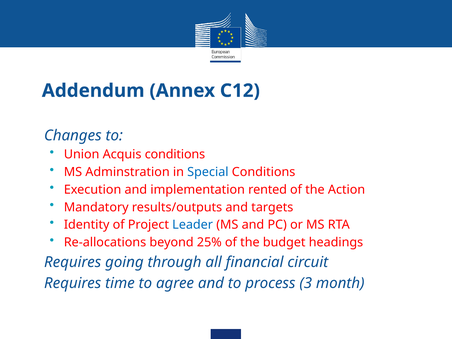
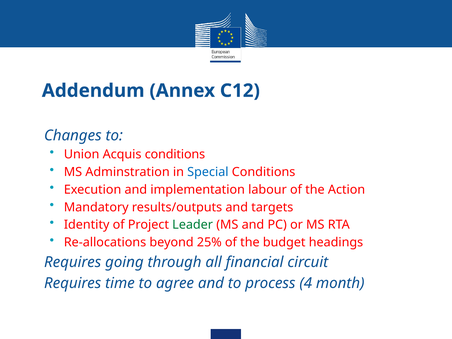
rented: rented -> labour (267, 190)
Leader colour: blue -> green (193, 225)
3: 3 -> 4 (306, 283)
